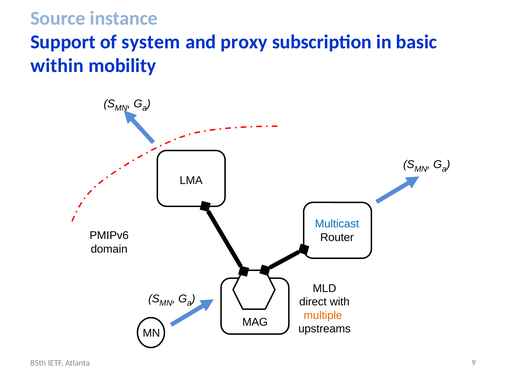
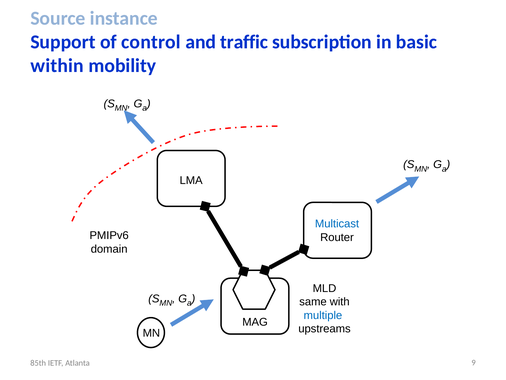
system: system -> control (151, 42)
proxy: proxy -> traffic (244, 42)
direct: direct -> same (313, 302)
multiple colour: orange -> blue (323, 315)
